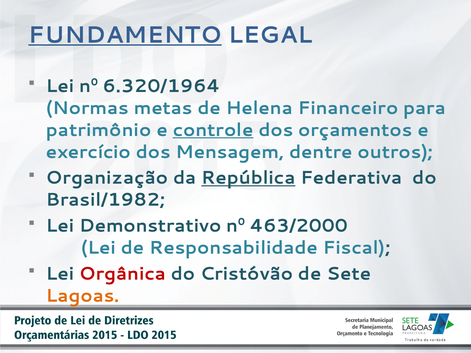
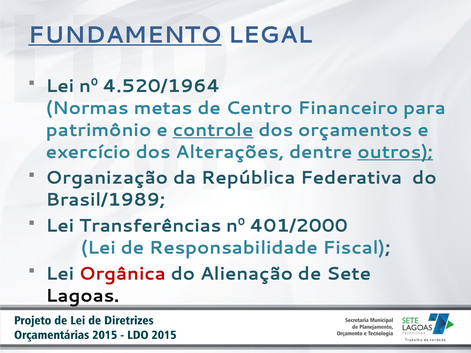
6.320/1964: 6.320/1964 -> 4.520/1964 (162, 86)
Helena: Helena -> Centro (259, 108)
Mensagem: Mensagem -> Alterações (230, 152)
outros underline: none -> present (395, 152)
República underline: present -> none (248, 178)
Brasil/1982: Brasil/1982 -> Brasil/1989 (106, 200)
Demonstrativo: Demonstrativo -> Transferências (150, 226)
463/2000: 463/2000 -> 401/2000 (299, 226)
Cristóvão: Cristóvão -> Alienação (247, 274)
Lagoas colour: orange -> black (83, 296)
